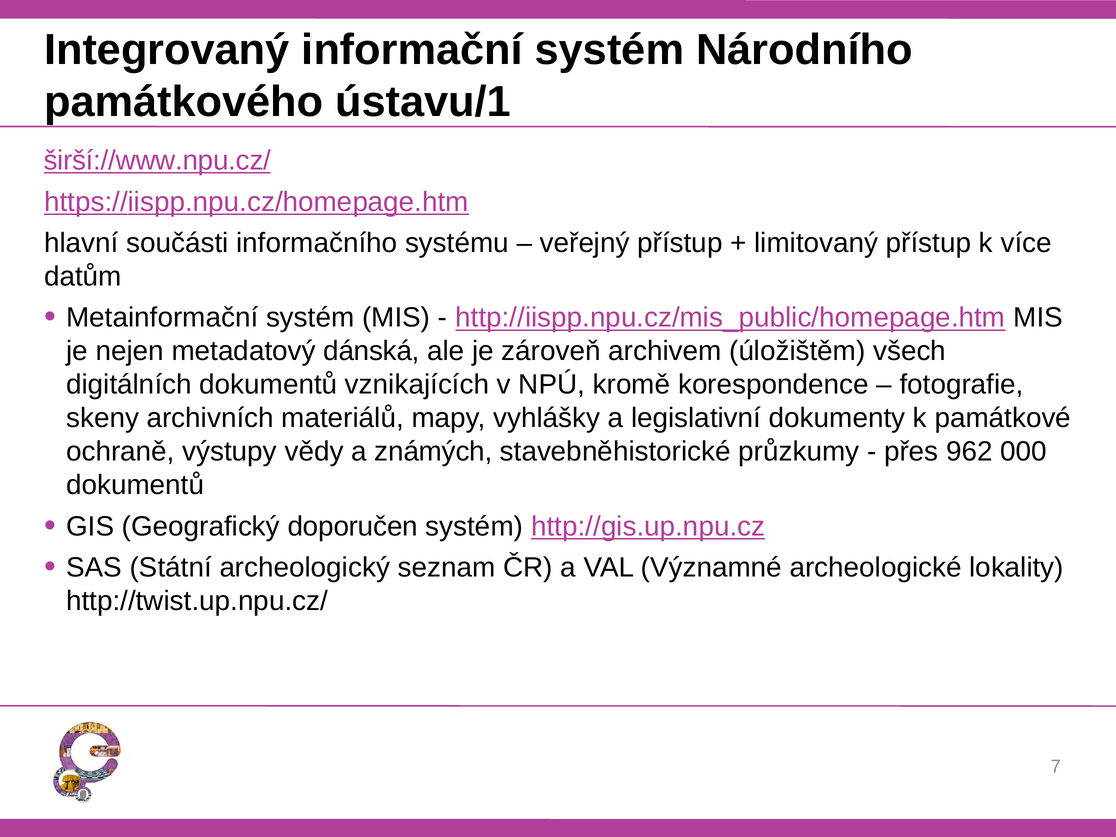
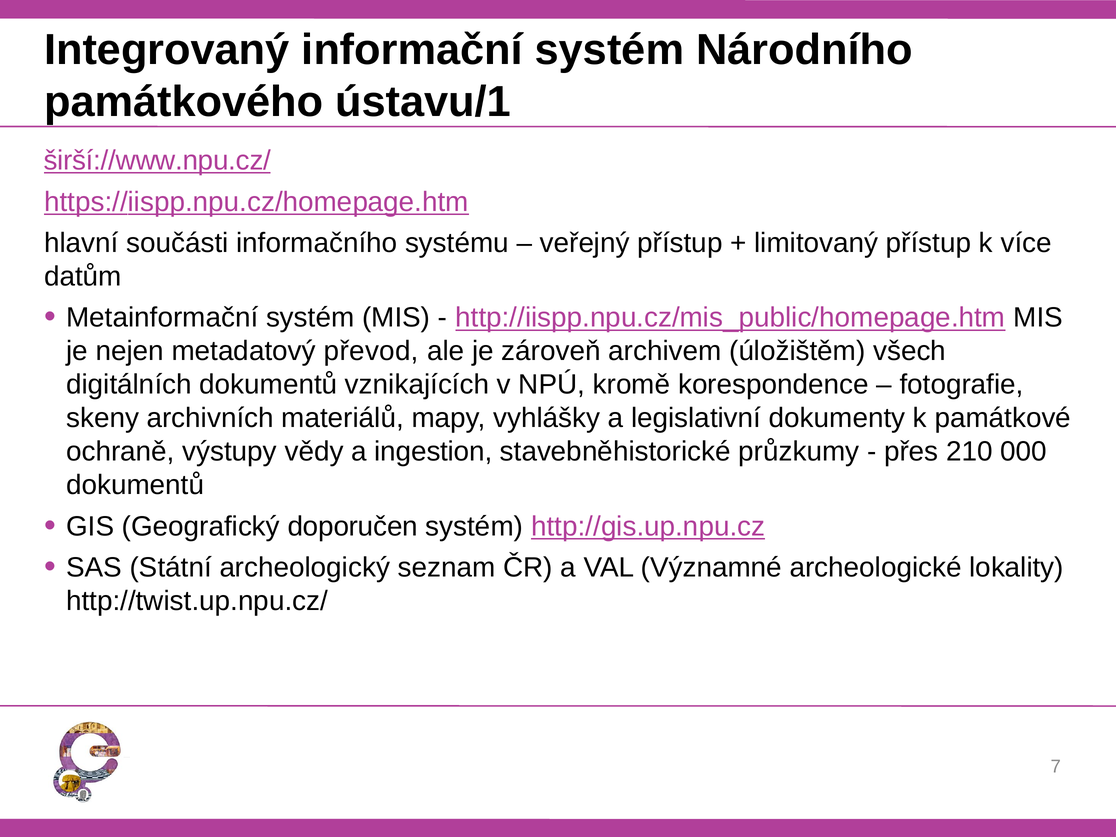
dánská: dánská -> převod (371, 351)
známých: známých -> ingestion (433, 452)
962: 962 -> 210 (969, 452)
